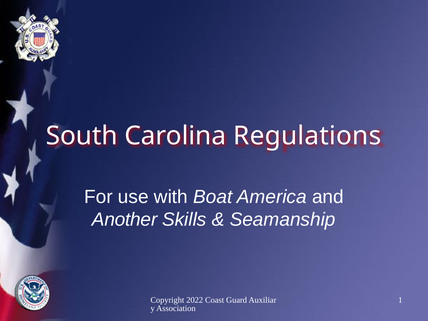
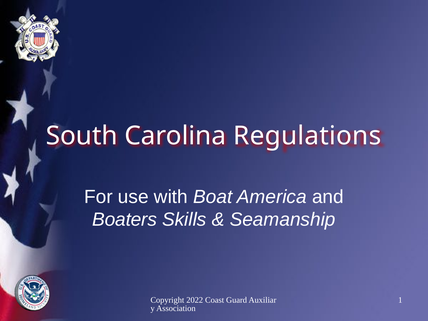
Another: Another -> Boaters (125, 220)
